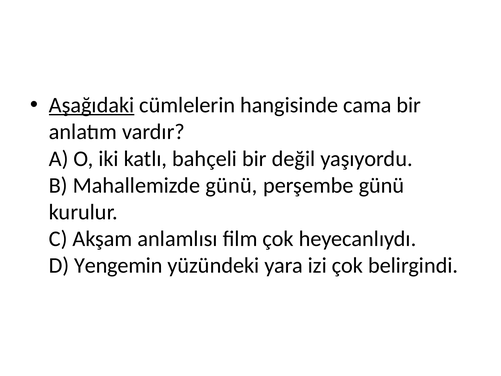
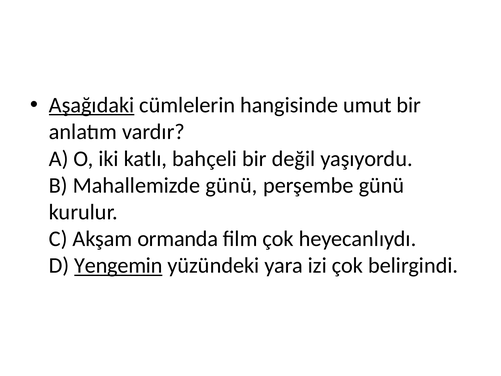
cama: cama -> umut (367, 105)
anlamlısı: anlamlısı -> ormanda (178, 239)
Yengemin underline: none -> present (118, 265)
